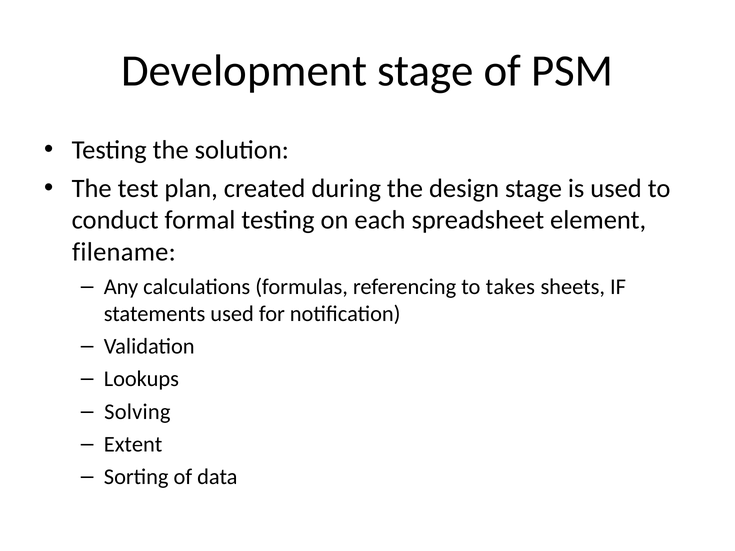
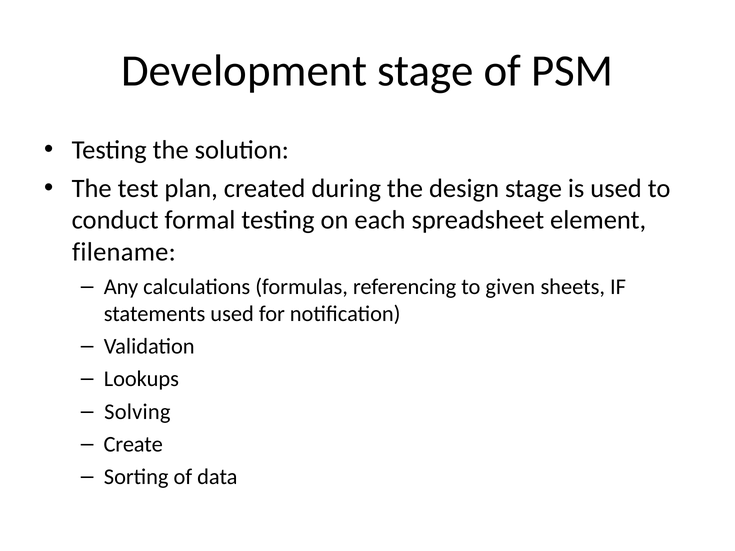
takes: takes -> given (510, 287)
Extent: Extent -> Create (133, 445)
